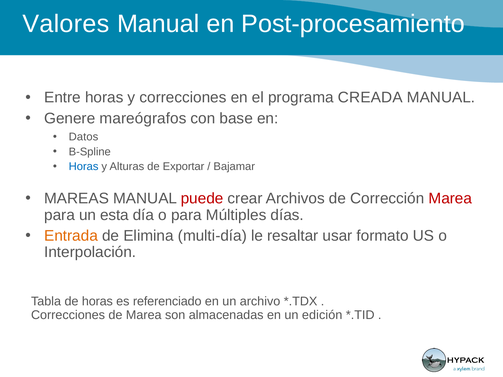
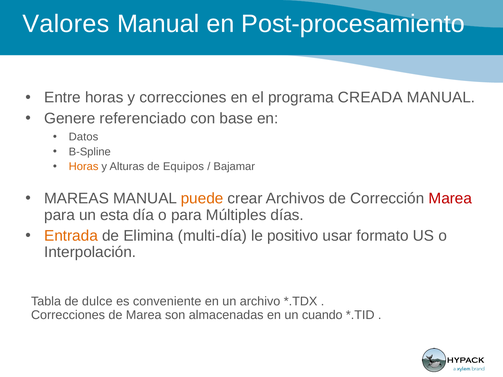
mareógrafos: mareógrafos -> referenciado (143, 118)
Horas colour: blue -> orange (84, 167)
Exportar: Exportar -> Equipos (183, 167)
puede colour: red -> orange (202, 199)
resaltar: resaltar -> positivo (293, 236)
de horas: horas -> dulce (97, 302)
referenciado: referenciado -> conveniente (167, 302)
edición: edición -> cuando (322, 315)
